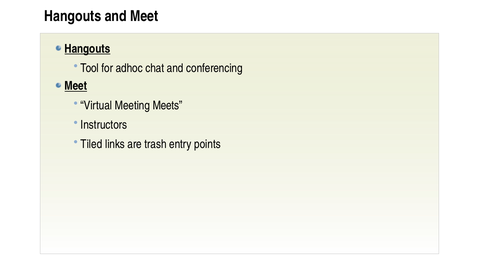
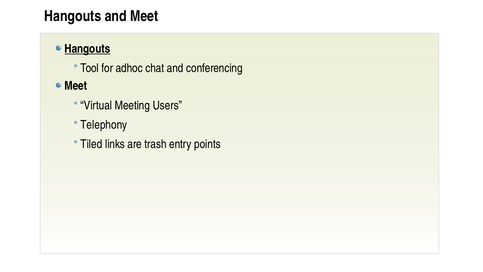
Meet underline: present -> none (76, 86)
Meets: Meets -> Users (167, 105)
Instructors: Instructors -> Telephony (104, 125)
